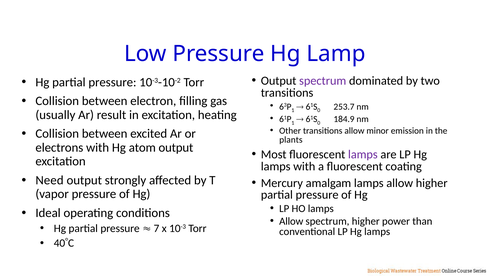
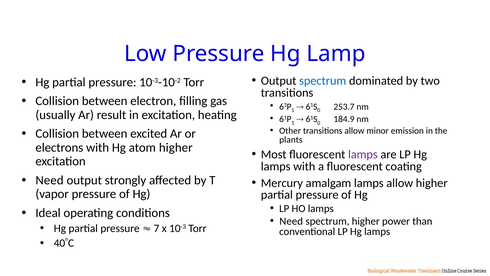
spectrum colour: purple -> blue (323, 81)
atom output: output -> higher (176, 147)
Allow: Allow -> Need (291, 221)
